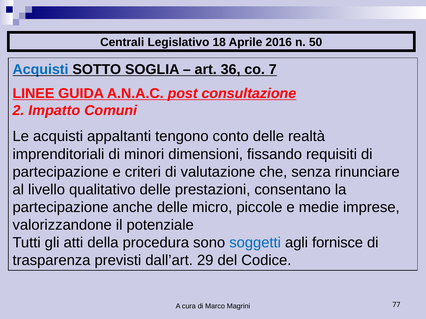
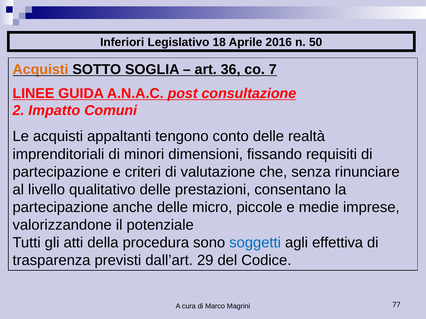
Centrali: Centrali -> Inferiori (122, 42)
Acquisti colour: blue -> orange (41, 70)
fornisce: fornisce -> effettiva (338, 243)
